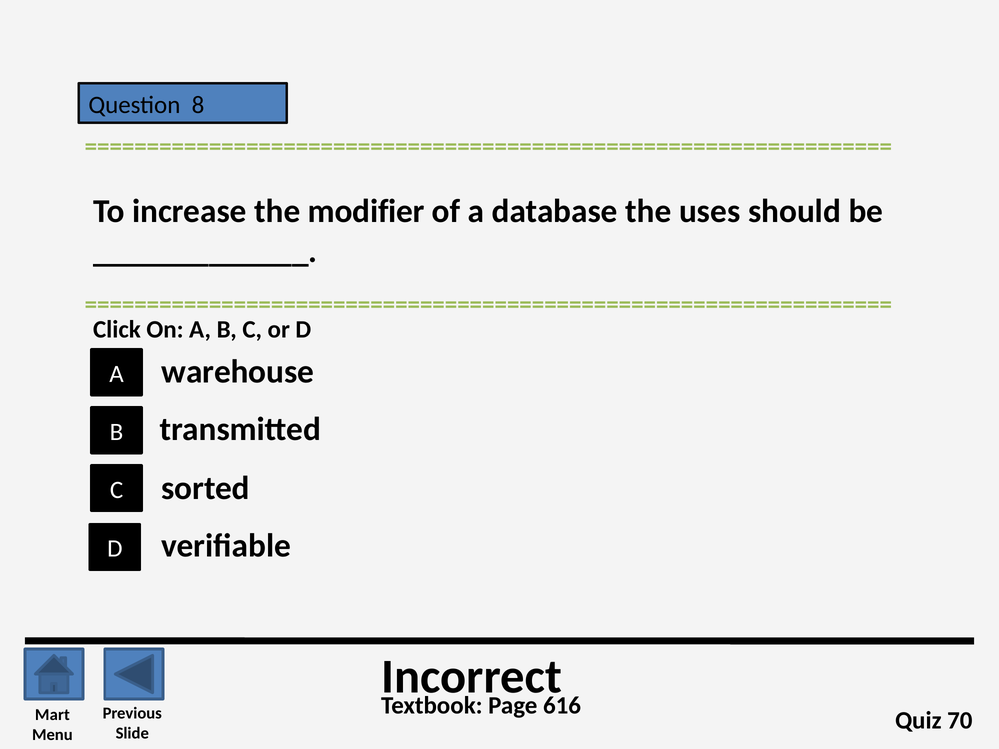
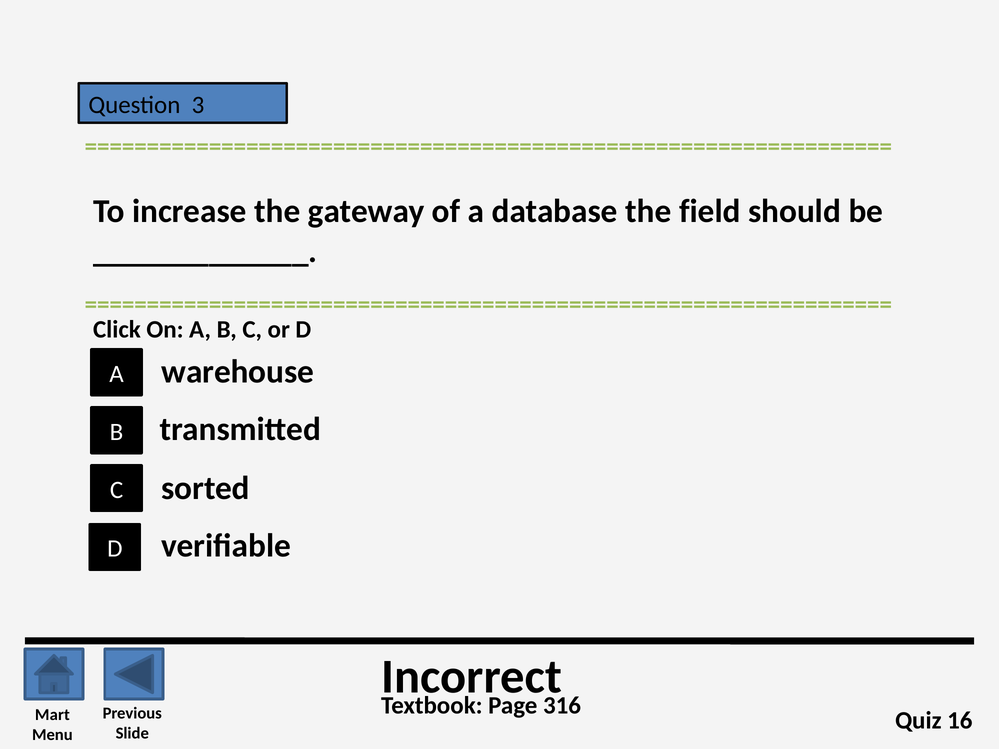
8: 8 -> 3 (198, 105)
modifier: modifier -> gateway (366, 211)
uses: uses -> field (710, 211)
616: 616 -> 316 (562, 706)
70: 70 -> 16 (960, 721)
